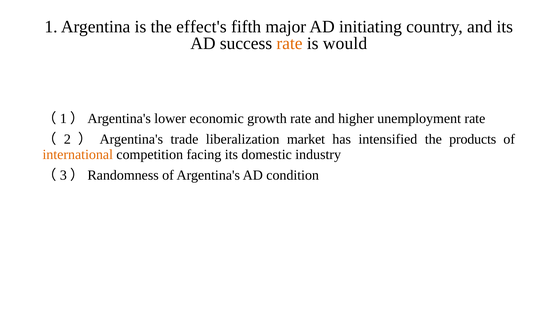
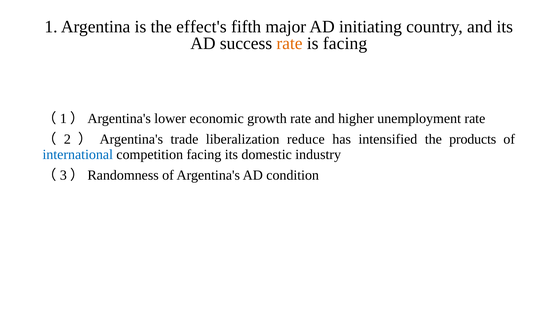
is would: would -> facing (345, 44)
market: market -> reduce (306, 139)
international colour: orange -> blue (78, 154)
